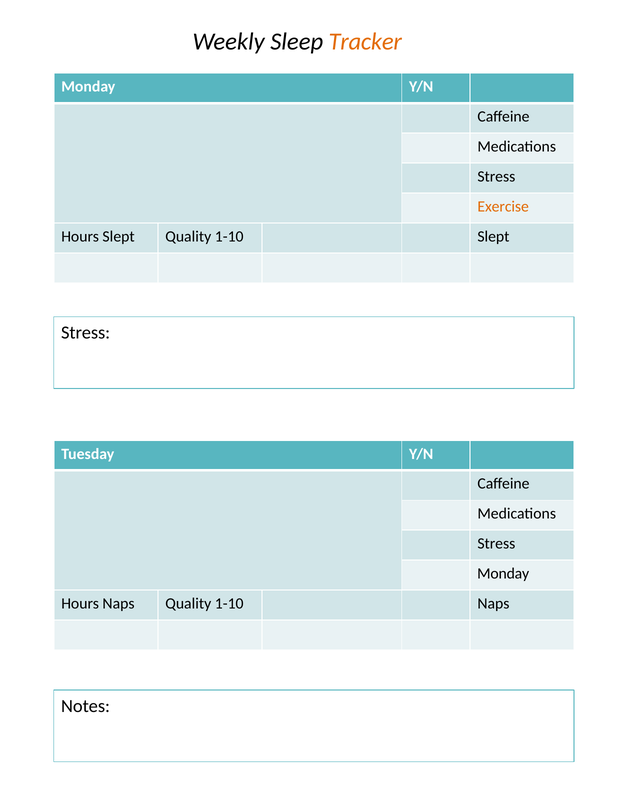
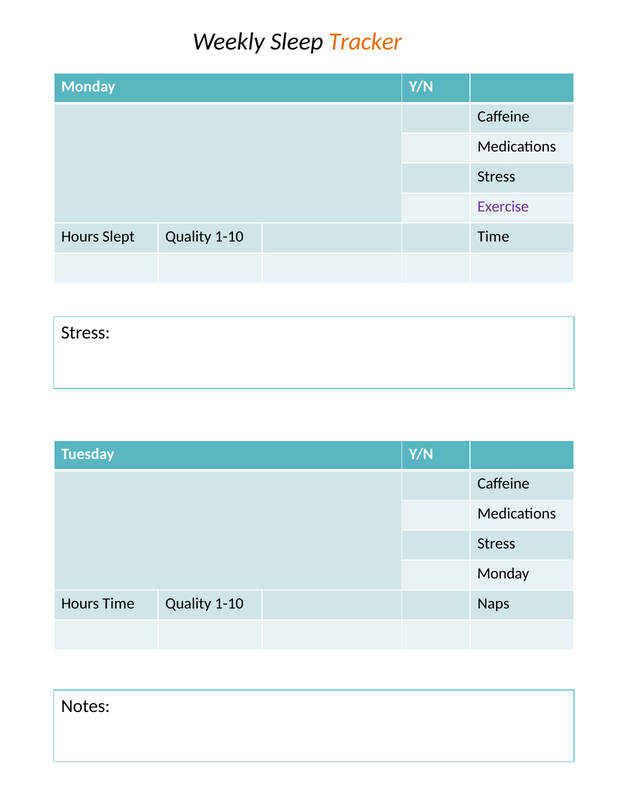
Exercise colour: orange -> purple (503, 207)
1-10 Slept: Slept -> Time (493, 237)
Hours Naps: Naps -> Time (119, 604)
